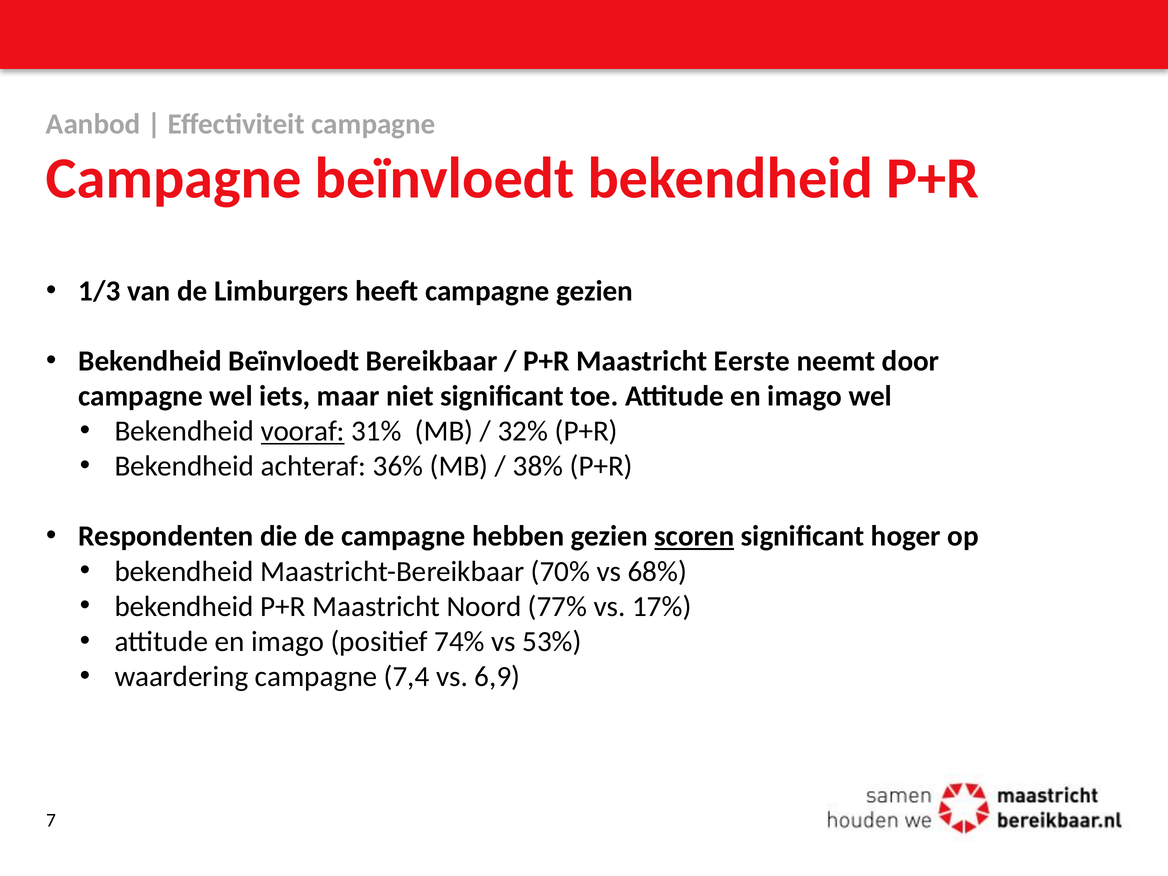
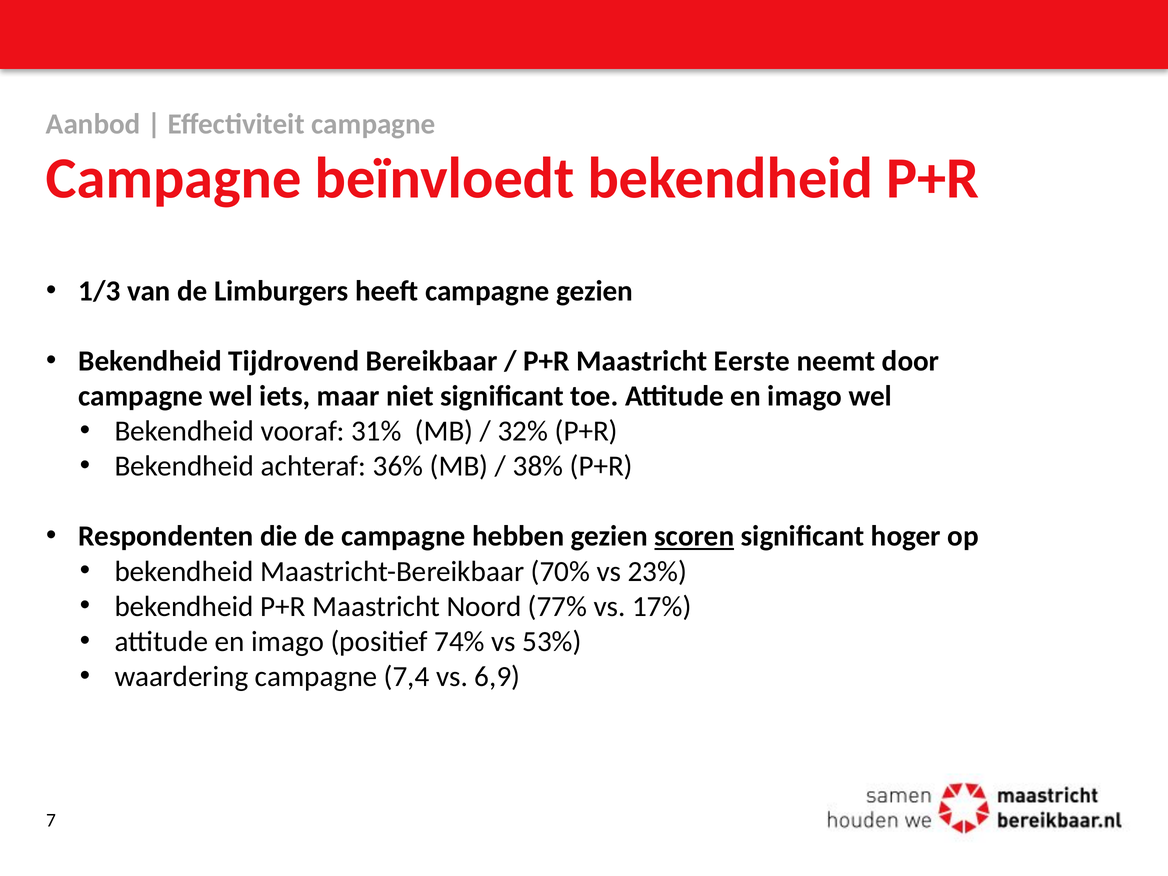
Bekendheid Beïnvloedt: Beïnvloedt -> Tijdrovend (294, 361)
vooraf underline: present -> none (303, 431)
68%: 68% -> 23% (657, 571)
